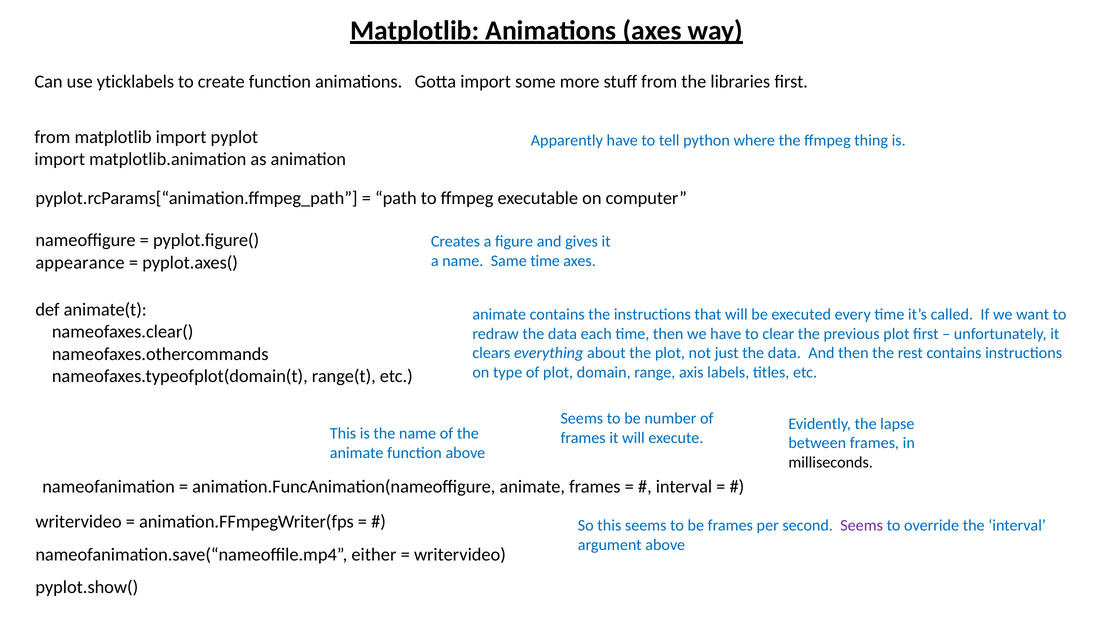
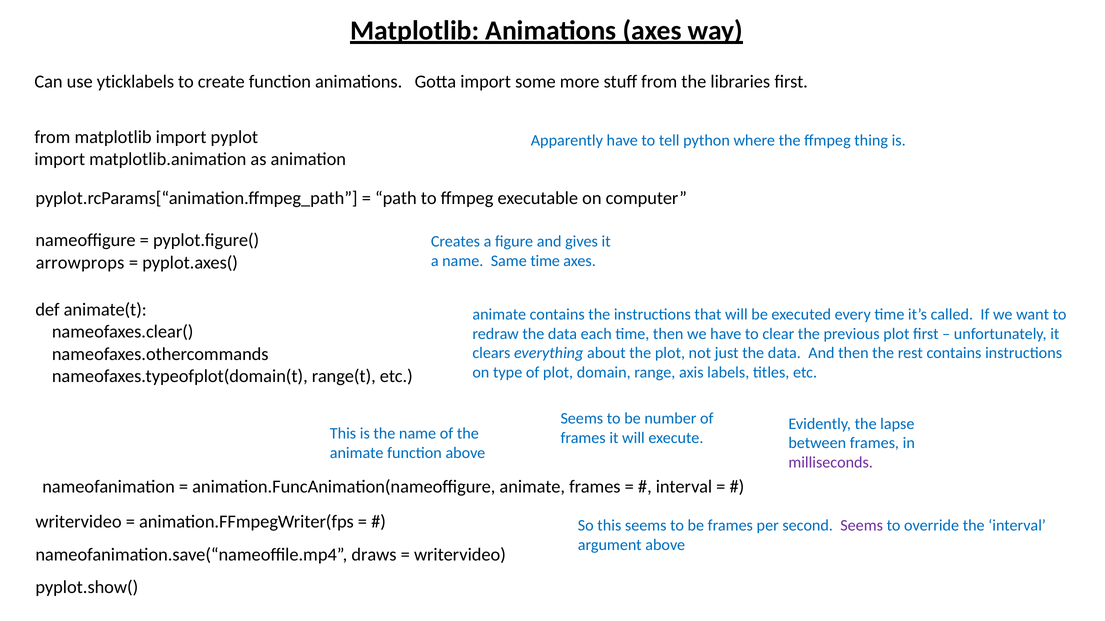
appearance: appearance -> arrowprops (80, 263)
milliseconds colour: black -> purple (831, 463)
either: either -> draws (374, 555)
